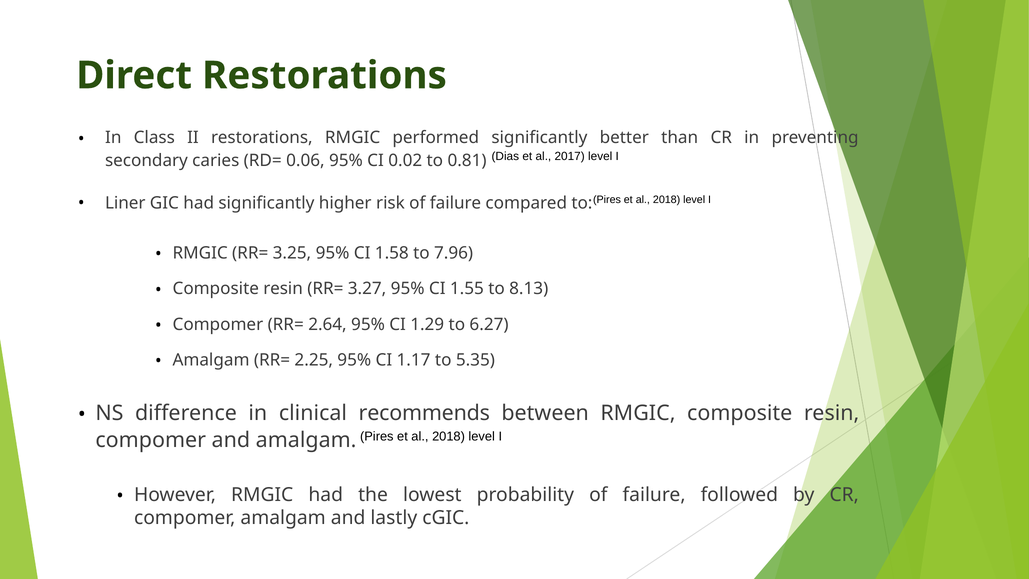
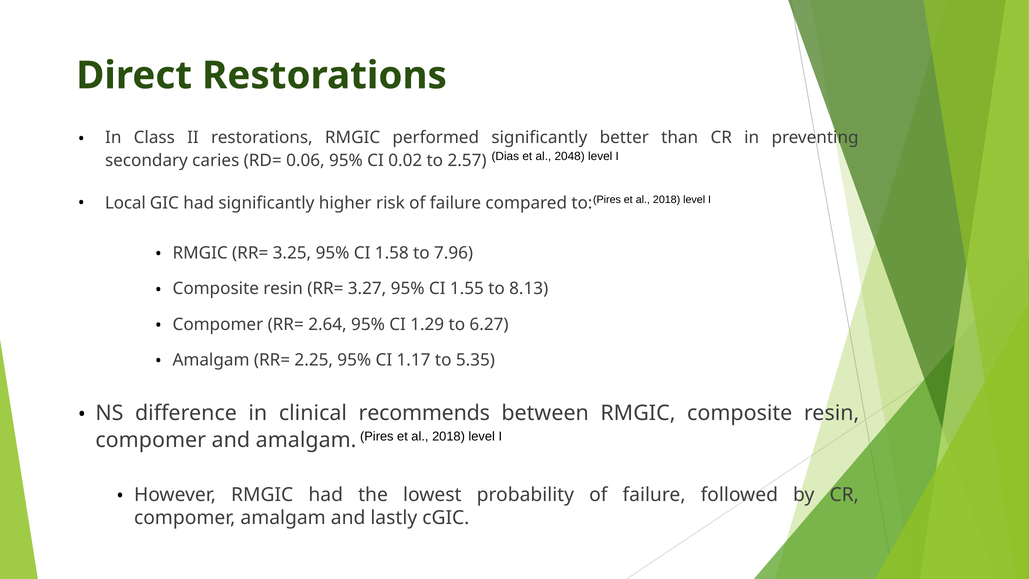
0.81: 0.81 -> 2.57 (467, 161)
2017: 2017 -> 2048 (570, 156)
Liner: Liner -> Local (125, 203)
